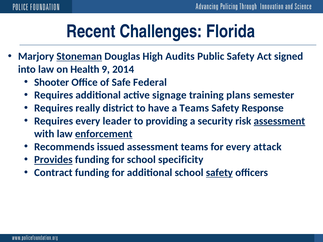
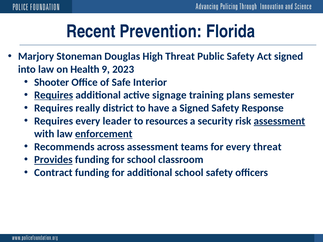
Challenges: Challenges -> Prevention (161, 31)
Stoneman underline: present -> none (79, 56)
High Audits: Audits -> Threat (180, 56)
2014: 2014 -> 2023 (123, 69)
Federal: Federal -> Interior (150, 82)
Requires underline: none -> present (54, 95)
a Teams: Teams -> Signed (194, 108)
providing: providing -> resources (167, 121)
issued: issued -> across (111, 147)
every attack: attack -> threat (267, 147)
specificity: specificity -> classroom (181, 160)
safety underline: present -> none (219, 173)
